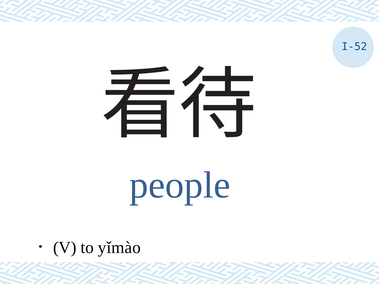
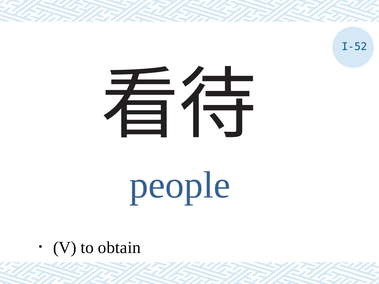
yǐmào: yǐmào -> obtain (119, 248)
